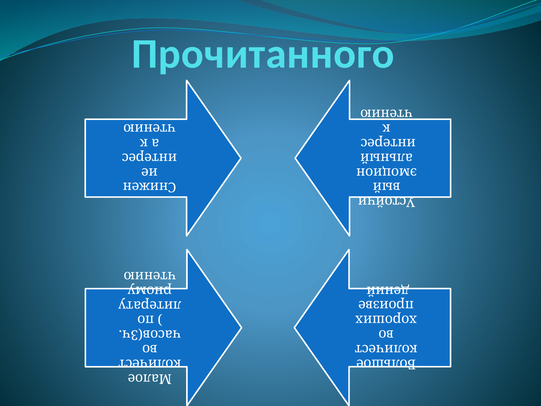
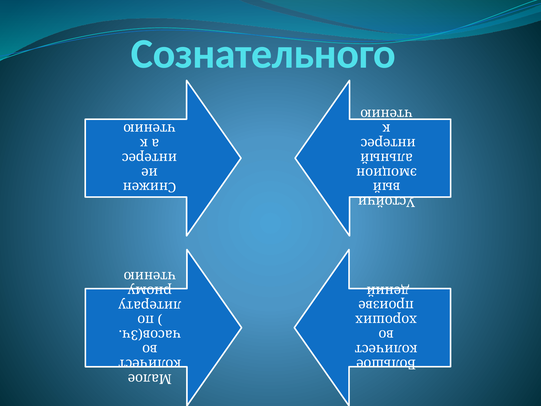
Прочитанного: Прочитанного -> Сознательного (263, 54)
